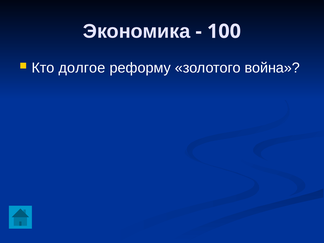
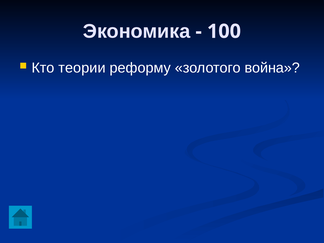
долгое: долгое -> теории (82, 68)
